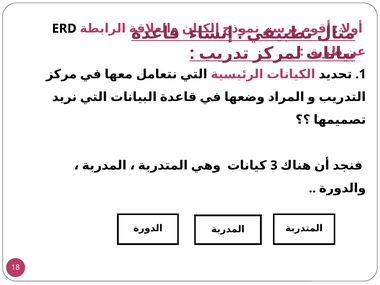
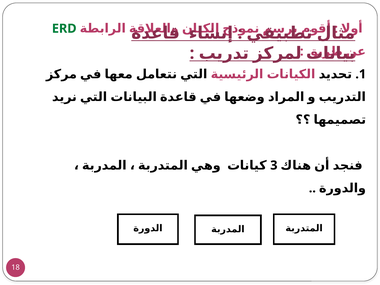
ERD colour: black -> green (64, 29)
